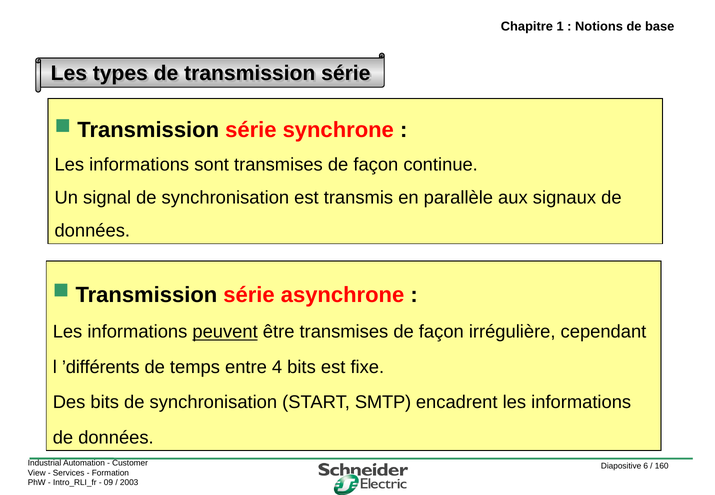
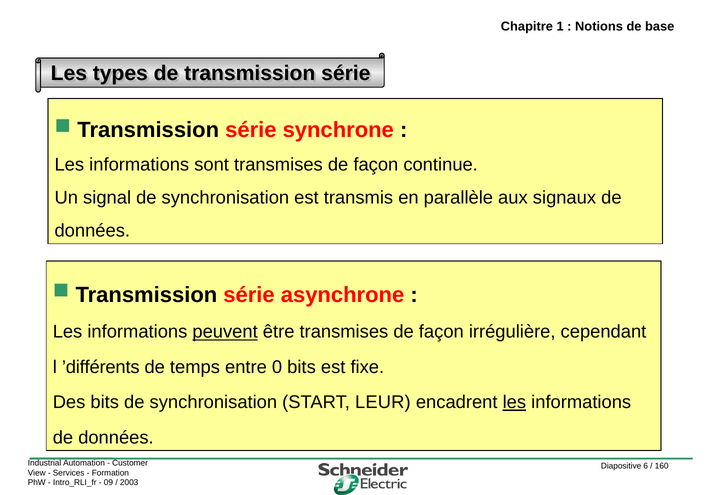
4: 4 -> 0 (277, 367)
SMTP: SMTP -> LEUR (383, 402)
les underline: none -> present (514, 402)
